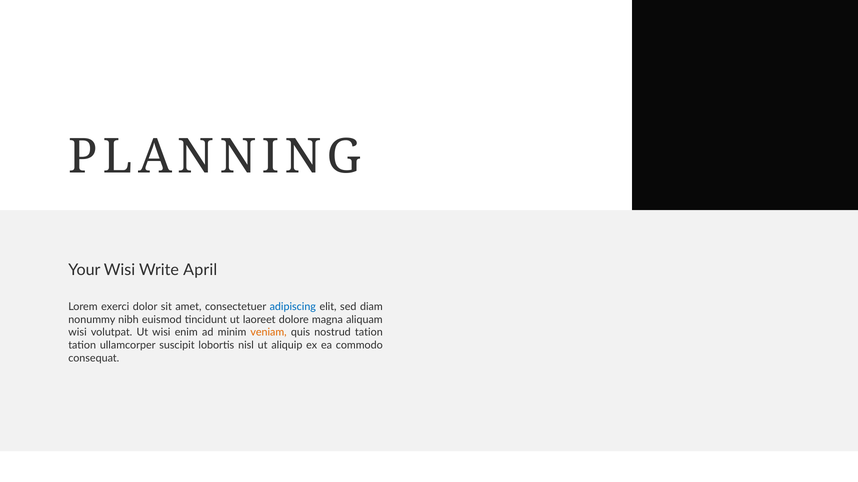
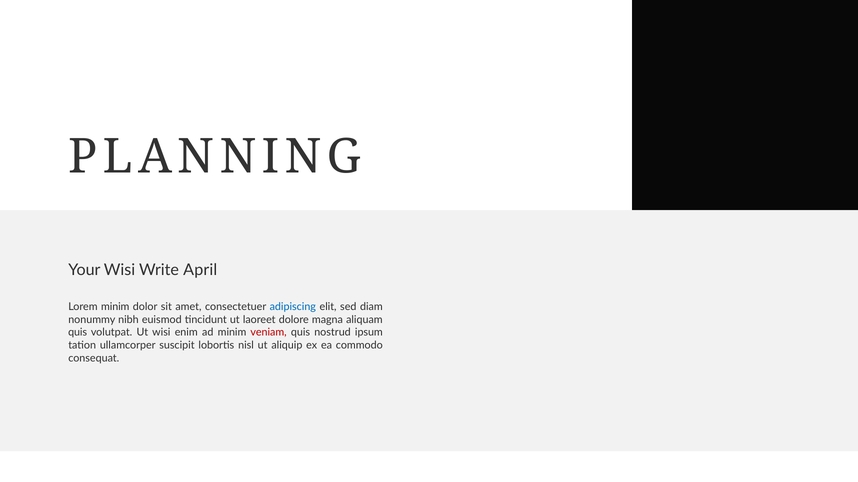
Lorem exerci: exerci -> minim (115, 307)
wisi: wisi -> quis (78, 333)
veniam colour: orange -> red (269, 333)
nostrud tation: tation -> ipsum (369, 333)
